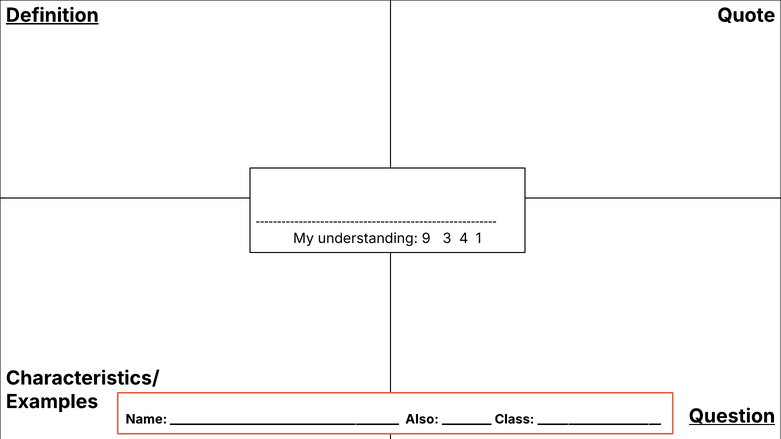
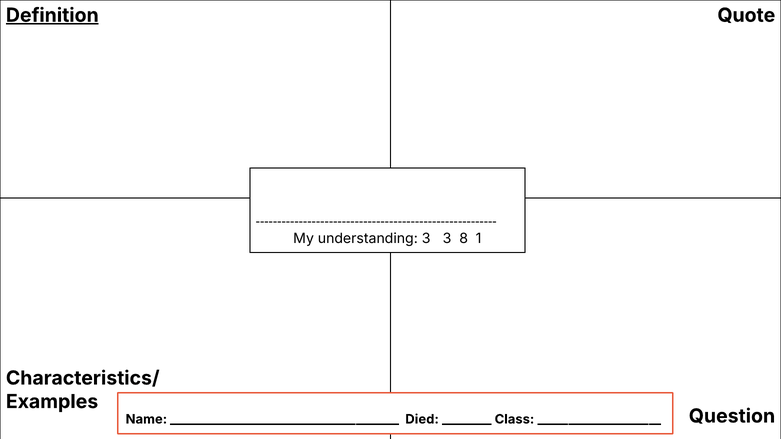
understanding 9: 9 -> 3 (426, 239)
4: 4 -> 8 (464, 239)
Question underline: present -> none (732, 416)
Also: Also -> Died (422, 420)
